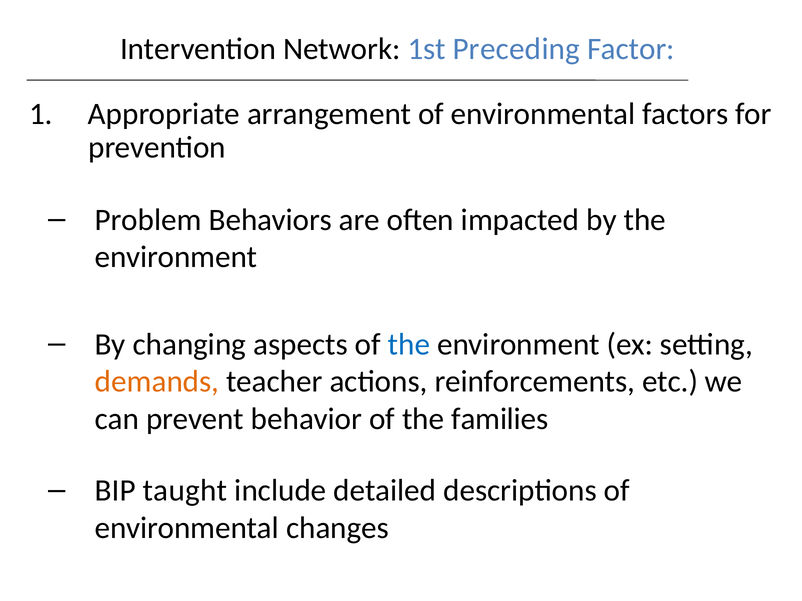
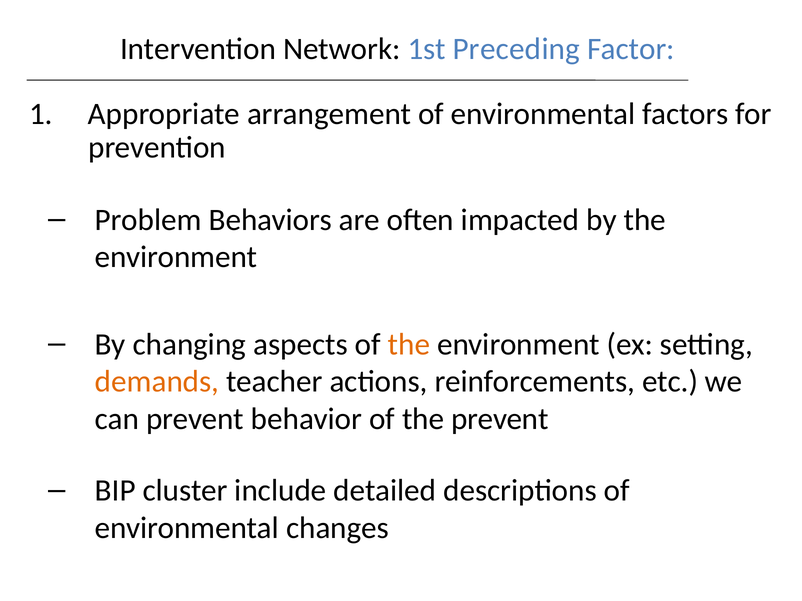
the colour: blue -> orange (409, 345)
the families: families -> prevent (500, 419)
taught: taught -> cluster (185, 491)
